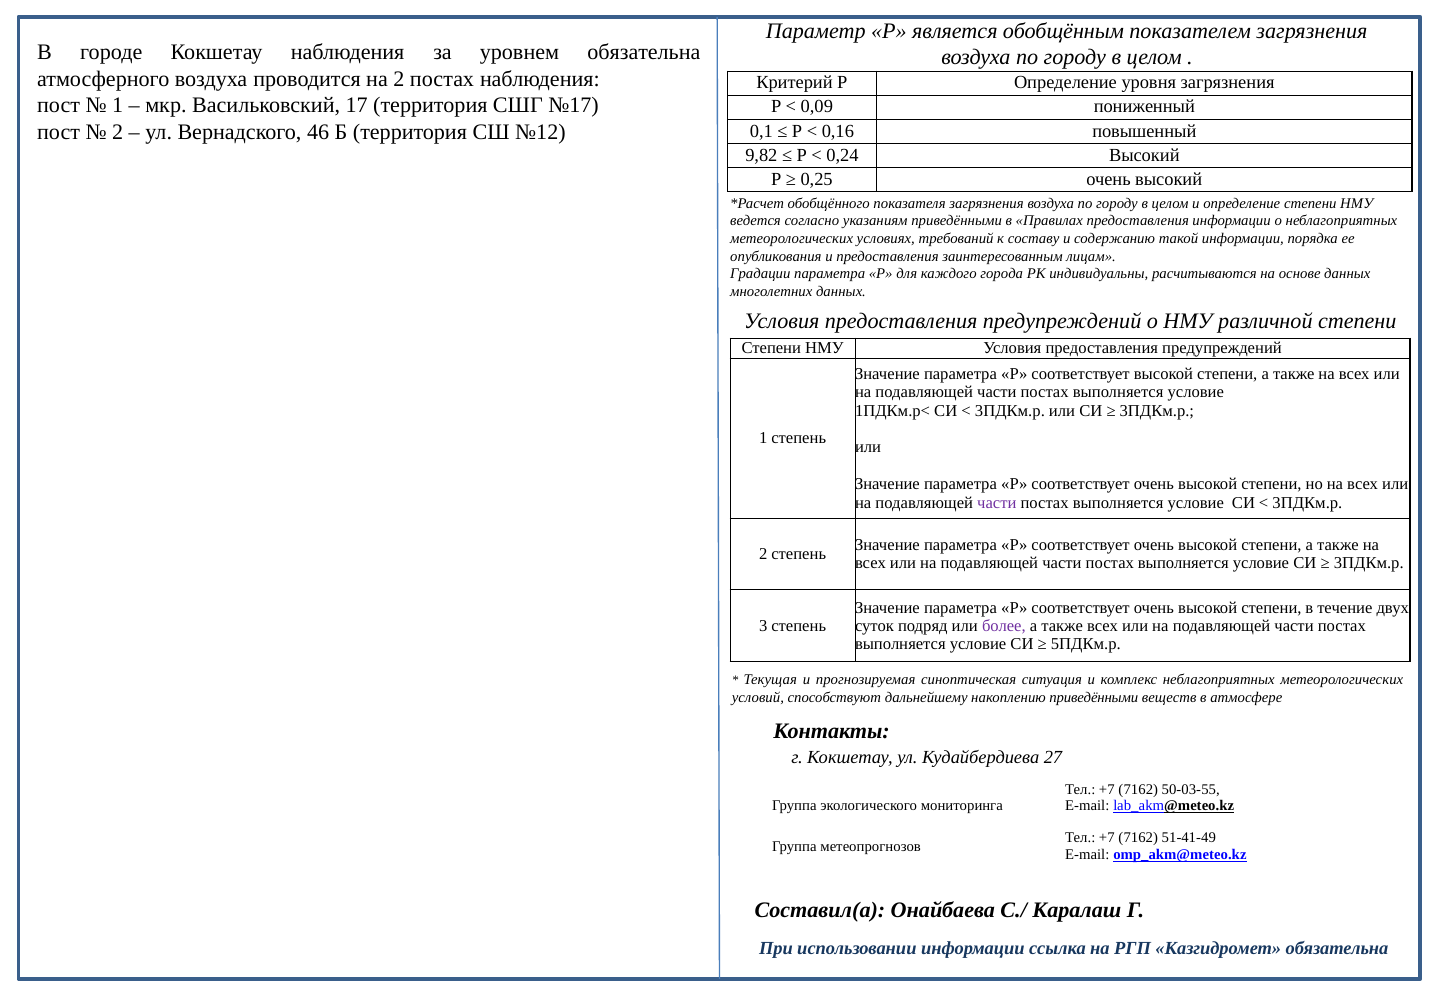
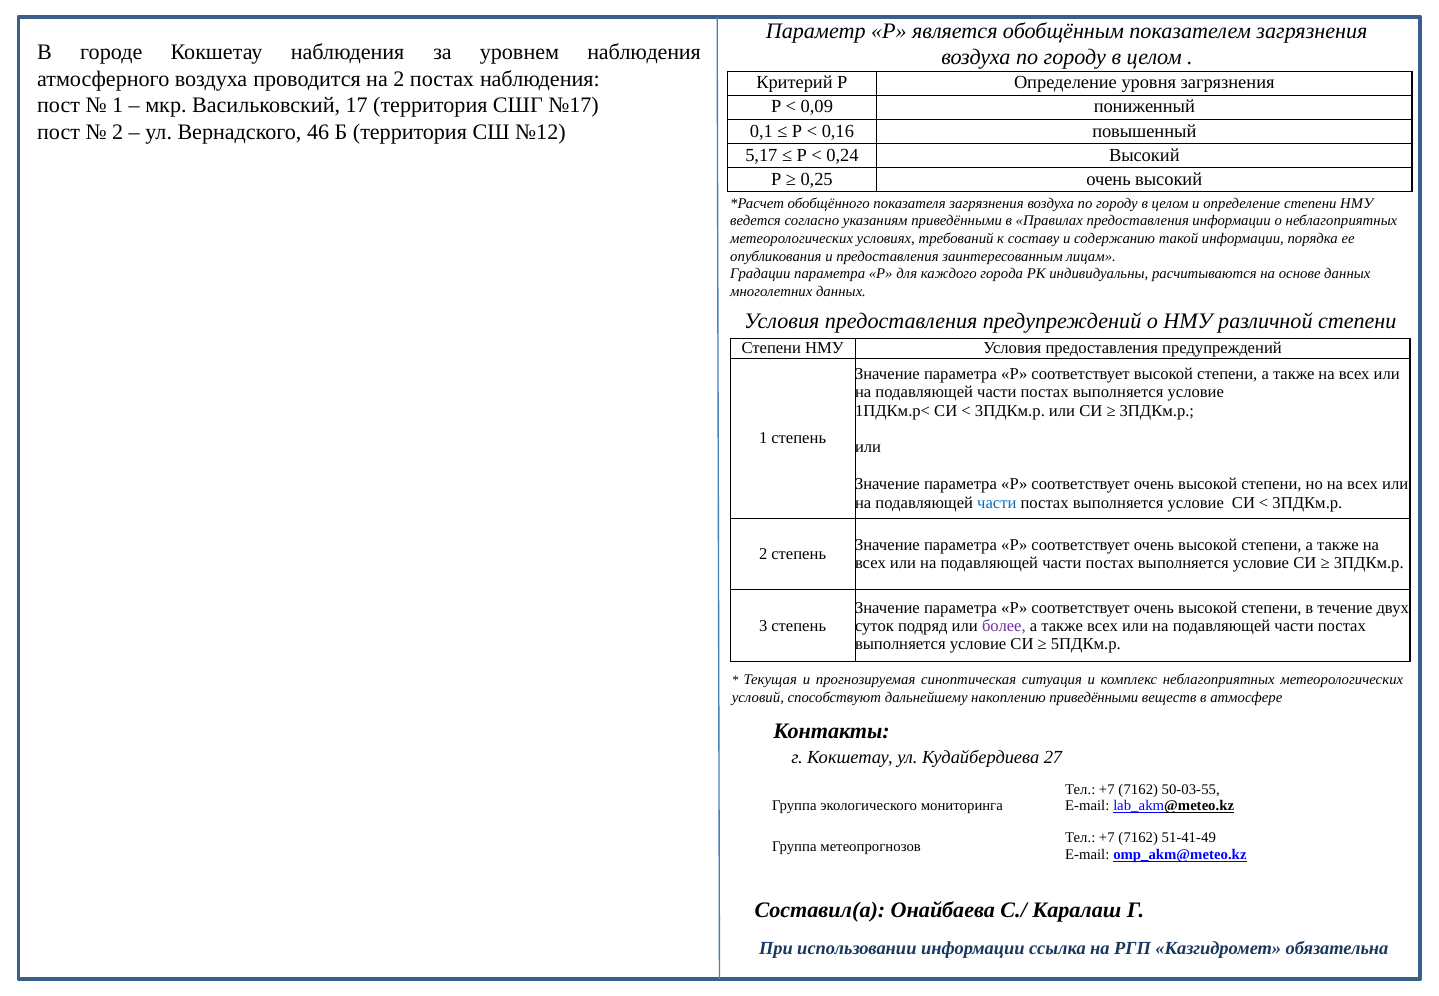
уровнем обязательна: обязательна -> наблюдения (644, 52)
9,82: 9,82 -> 5,17 (761, 155)
части colour: purple -> blue (997, 503)
